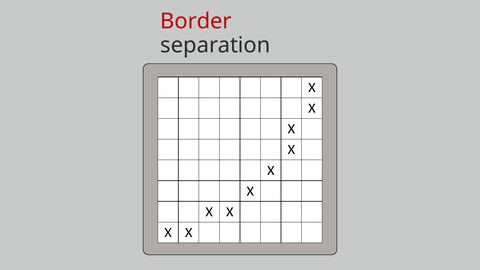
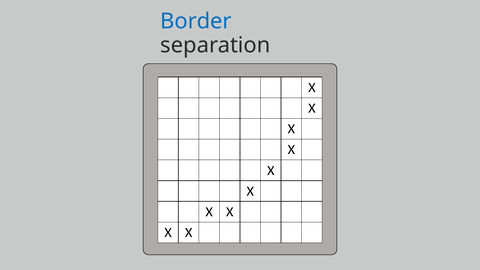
Border colour: red -> blue (196, 21)
